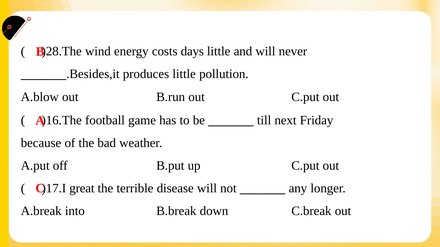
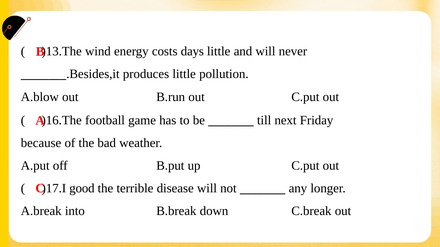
)28.The: )28.The -> )13.The (62, 52)
great: great -> good (82, 189)
